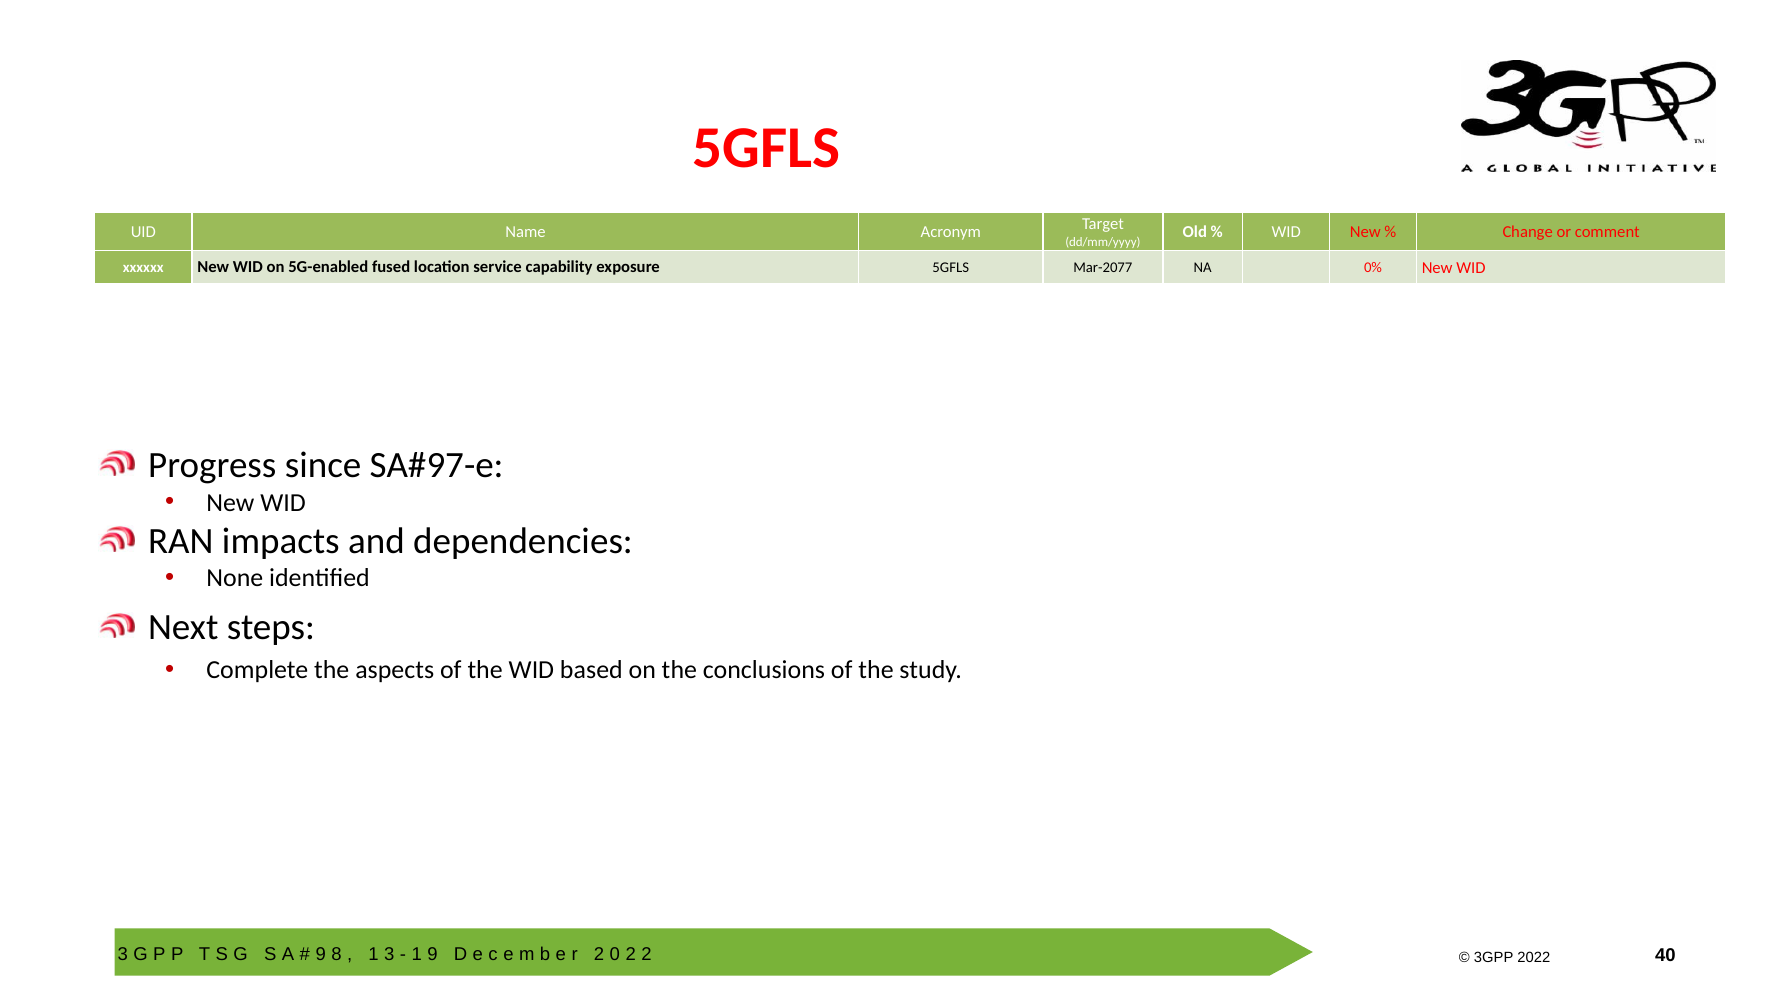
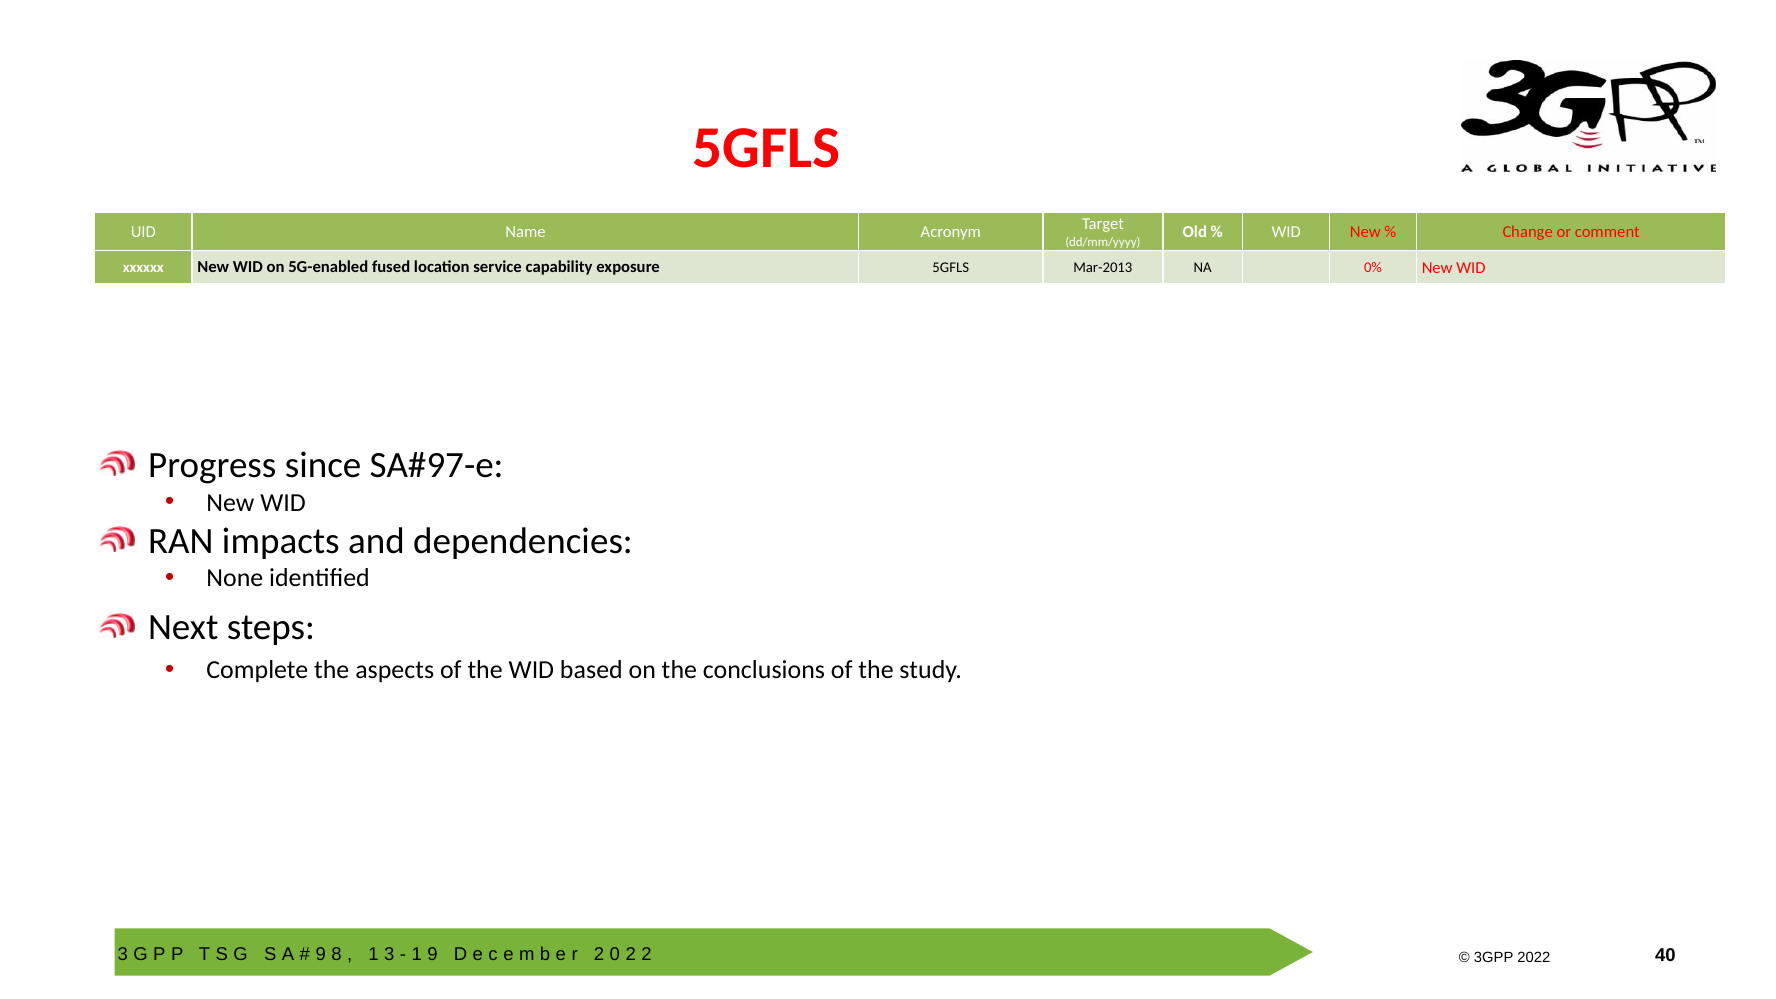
Mar-2077: Mar-2077 -> Mar-2013 (1103, 268)
